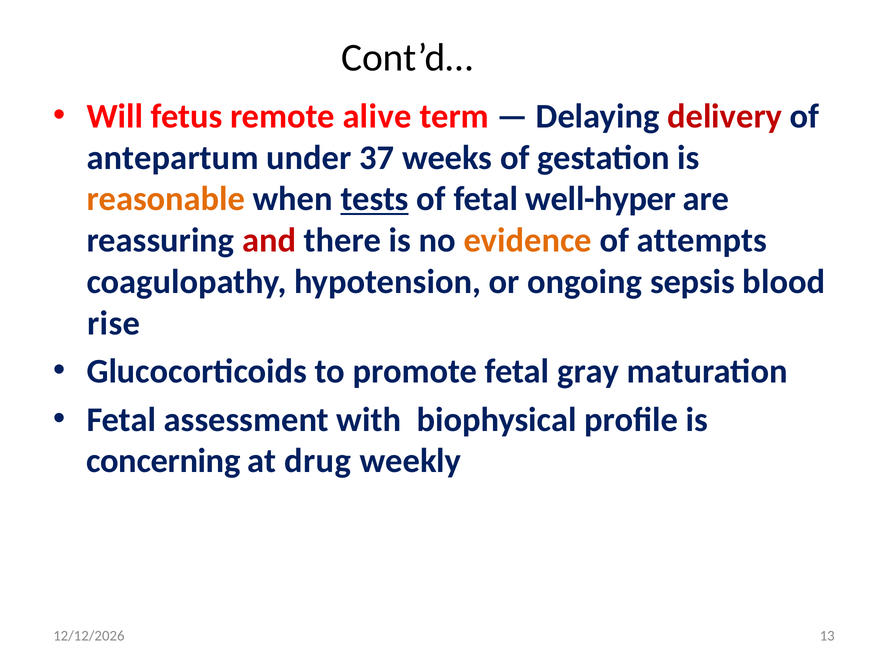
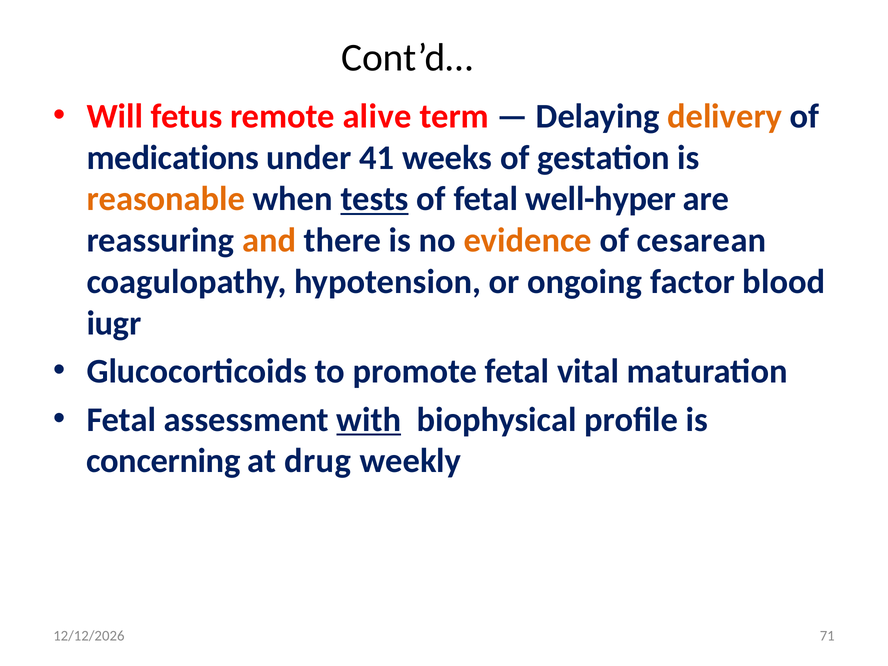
delivery colour: red -> orange (725, 116)
antepartum: antepartum -> medications (173, 158)
37: 37 -> 41 (377, 158)
and colour: red -> orange (269, 240)
attempts: attempts -> cesarean (702, 240)
sepsis: sepsis -> factor (692, 282)
rise: rise -> iugr (114, 323)
gray: gray -> vital (588, 371)
with underline: none -> present (369, 420)
13: 13 -> 71 (827, 636)
